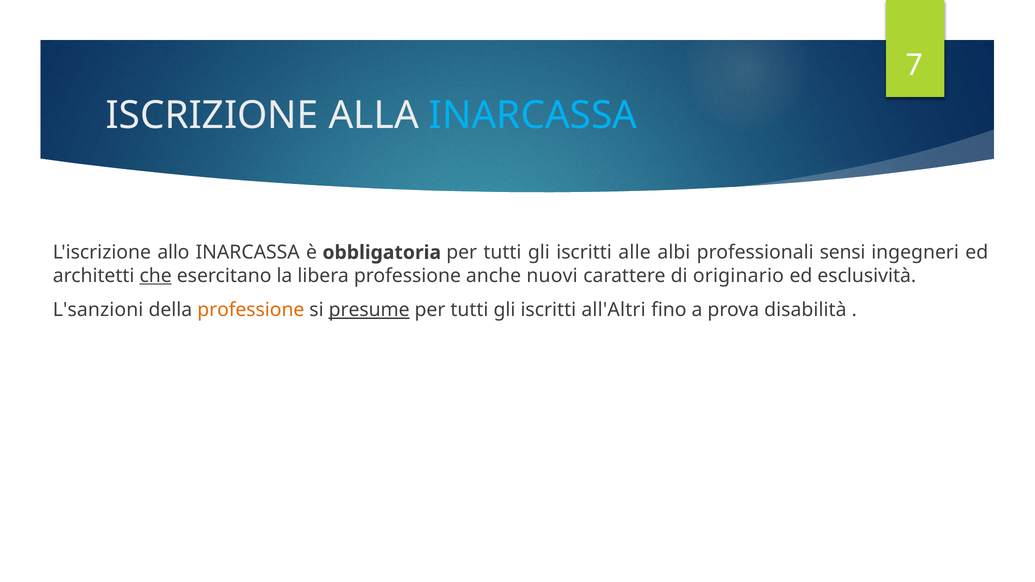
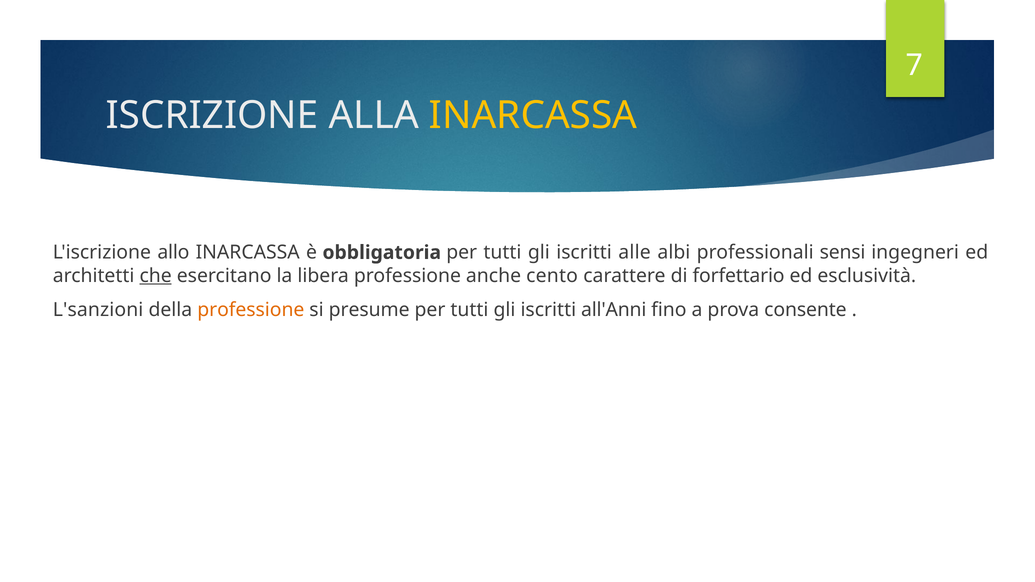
INARCASSA colour: light blue -> yellow (533, 115)
nuovi: nuovi -> cento (552, 276)
originario: originario -> forfettario (739, 276)
presume underline: present -> none (369, 310)
all'Altri: all'Altri -> all'Anni (614, 310)
disabilità: disabilità -> consente (805, 310)
